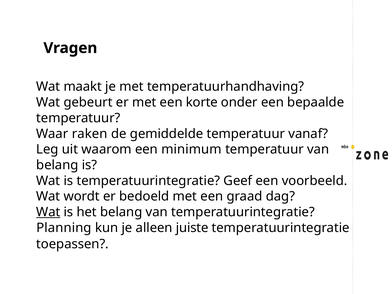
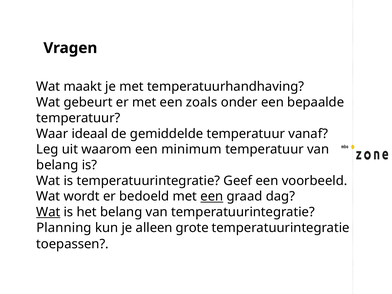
korte: korte -> zoals (202, 102)
raken: raken -> ideaal (90, 134)
een underline: none -> present (212, 196)
juiste: juiste -> grote (192, 228)
